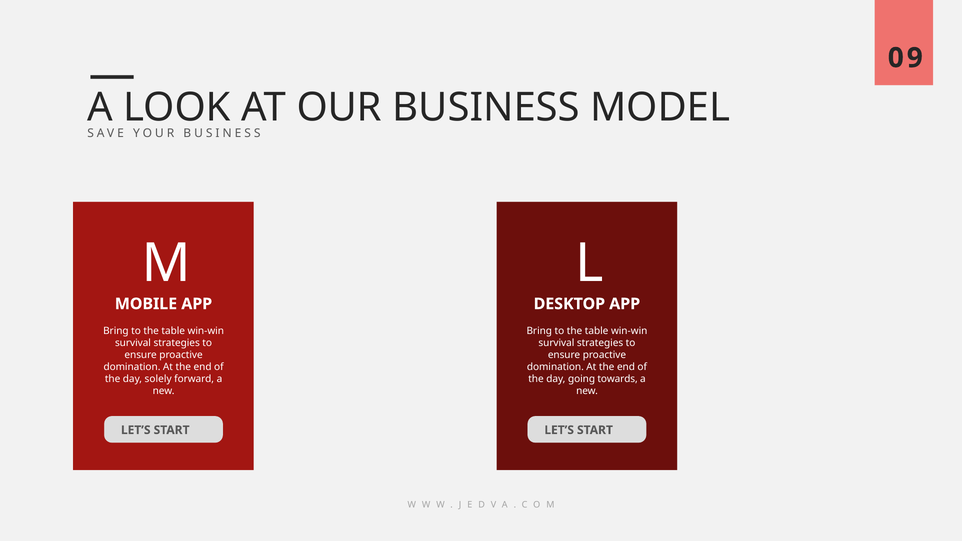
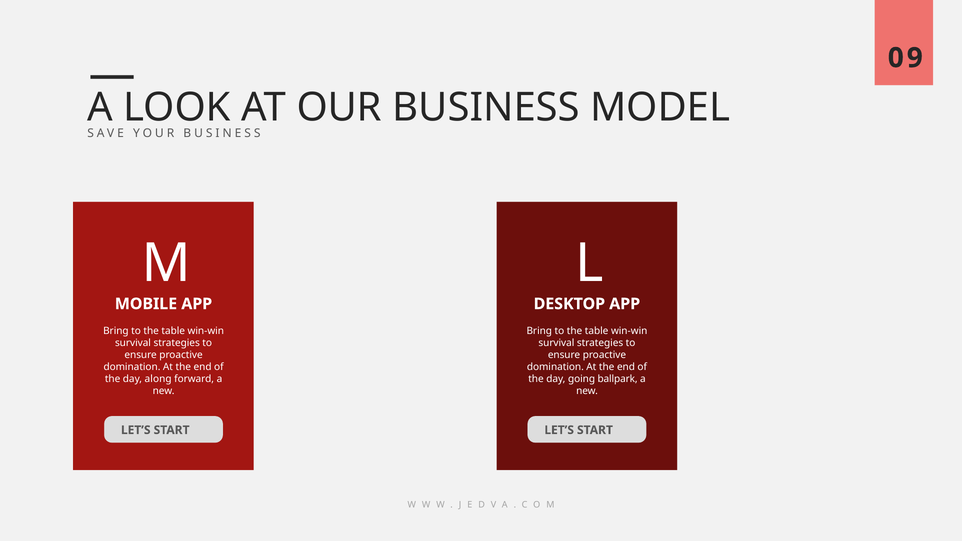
solely: solely -> along (158, 379)
towards: towards -> ballpark (618, 379)
